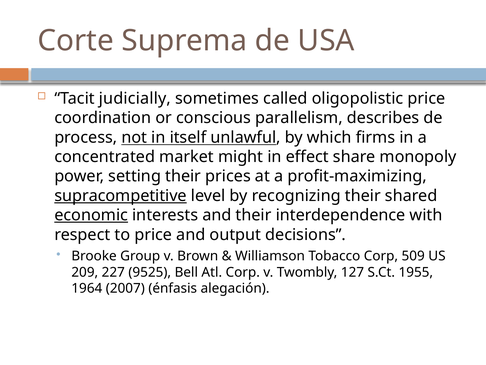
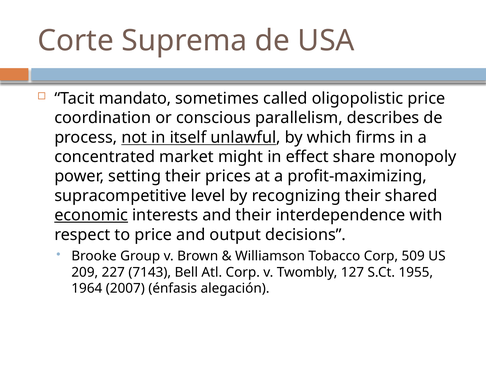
judicially: judicially -> mandato (135, 98)
supracompetitive underline: present -> none (121, 196)
9525: 9525 -> 7143 (150, 272)
